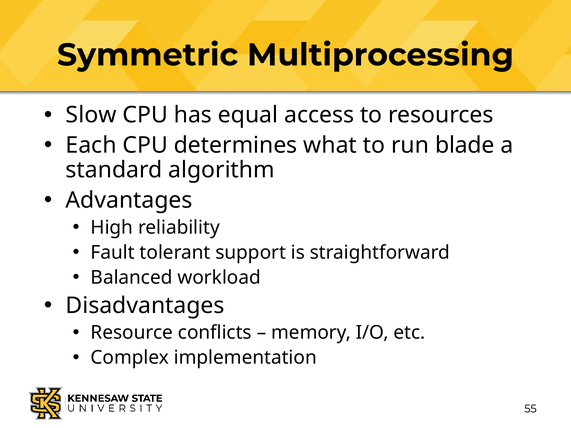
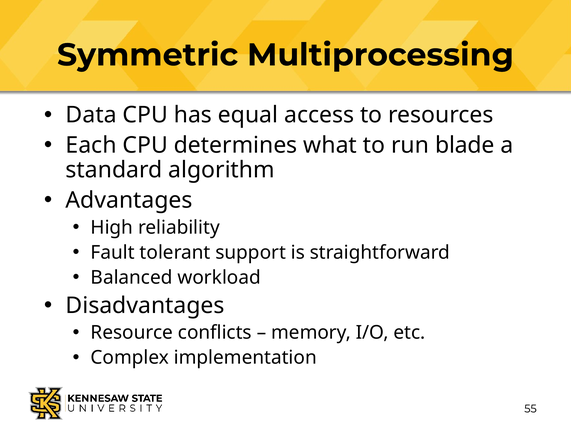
Slow: Slow -> Data (91, 115)
